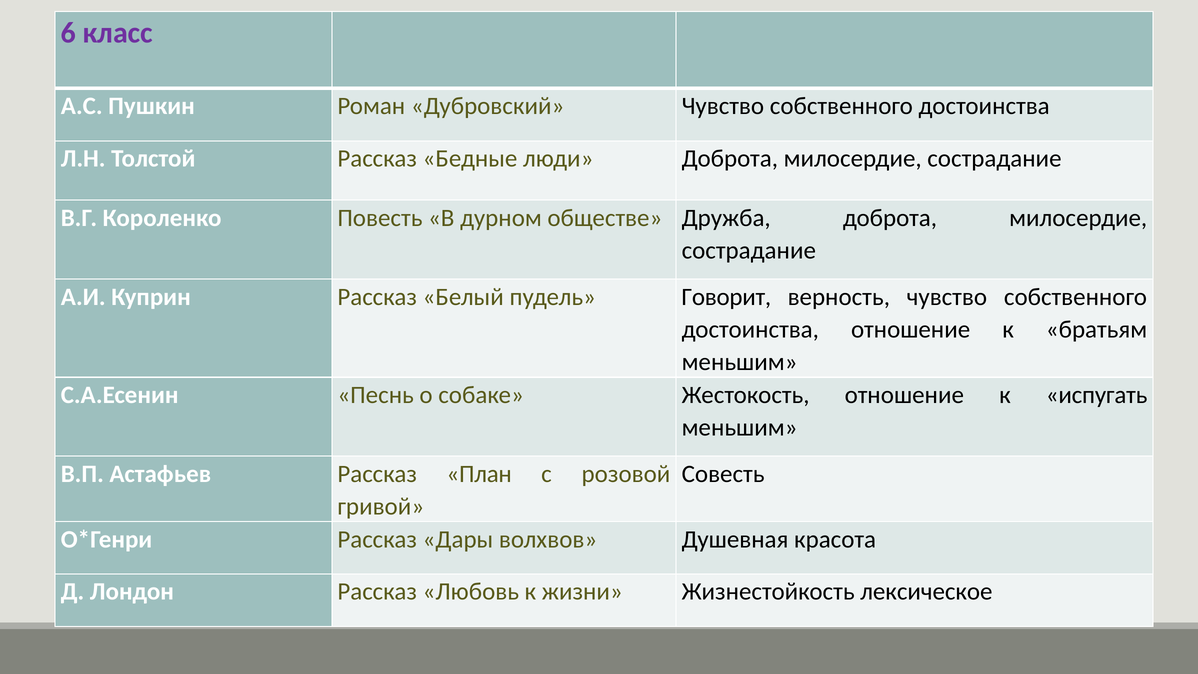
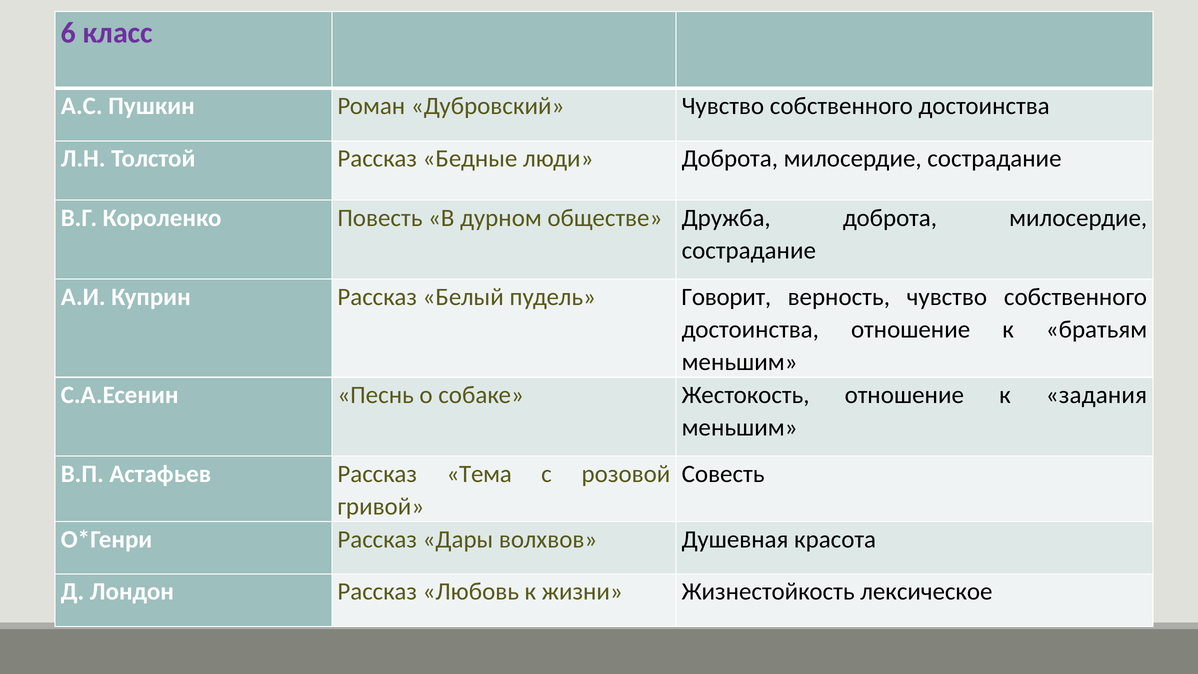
испугать: испугать -> задания (1096, 395)
План: План -> Тема (479, 474)
